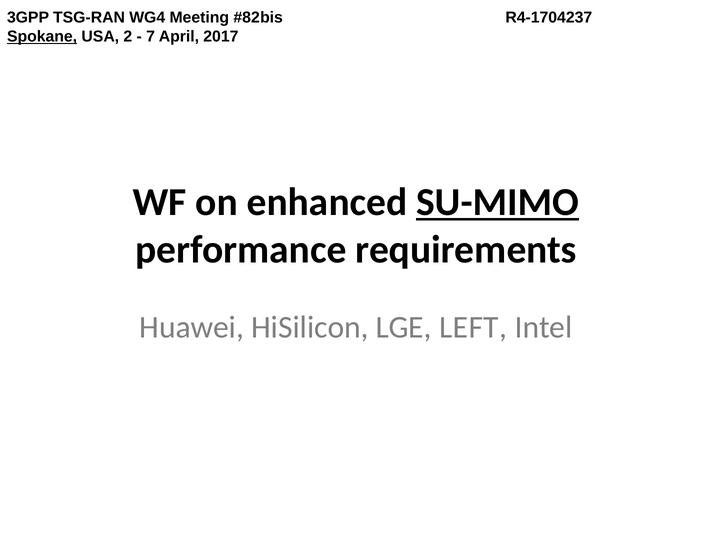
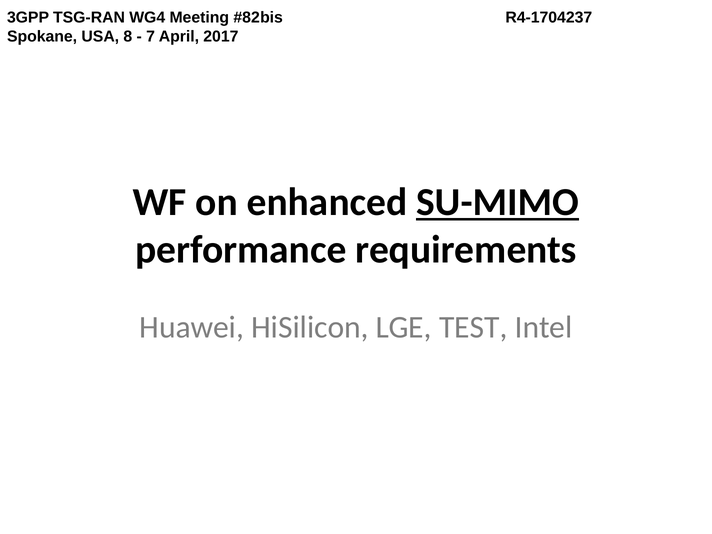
Spokane underline: present -> none (42, 37)
2: 2 -> 8 (128, 37)
LEFT: LEFT -> TEST (473, 327)
